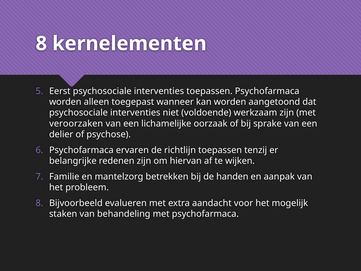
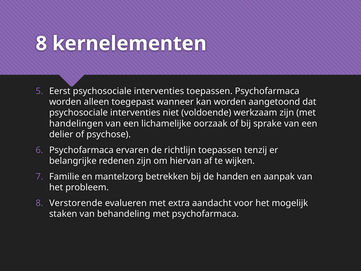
veroorzaken: veroorzaken -> handelingen (76, 123)
Bijvoorbeeld: Bijvoorbeeld -> Verstorende (76, 203)
